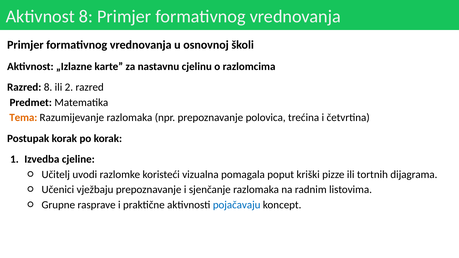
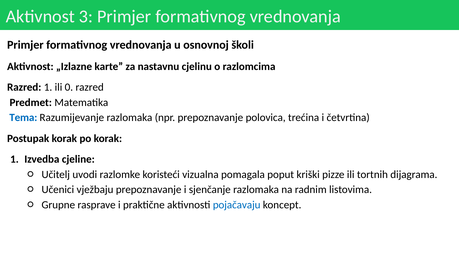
Aktivnost 8: 8 -> 3 (86, 16)
Razred 8: 8 -> 1 (48, 87)
2: 2 -> 0 (69, 87)
Tema colour: orange -> blue (23, 118)
